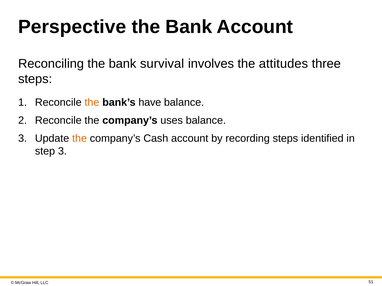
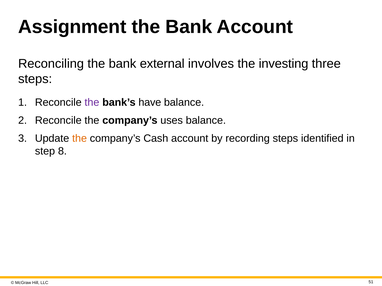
Perspective: Perspective -> Assignment (72, 27)
survival: survival -> external (162, 64)
attitudes: attitudes -> investing (284, 64)
the colour: orange -> purple (92, 102)
step 3: 3 -> 8 (62, 151)
